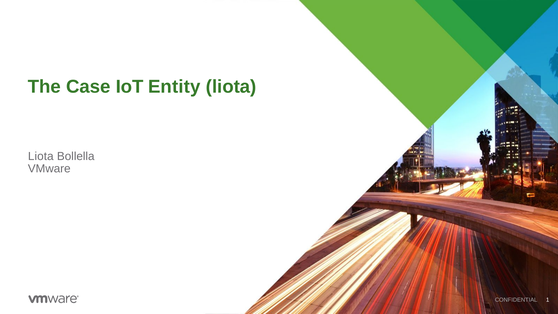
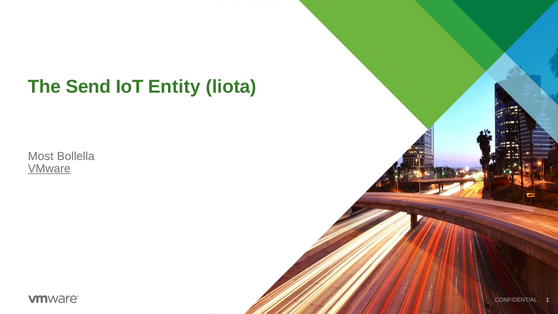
Case: Case -> Send (88, 87)
Liota: Liota -> Most (41, 156)
VMware underline: none -> present (49, 169)
